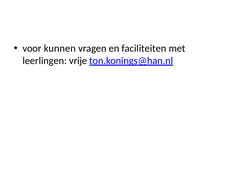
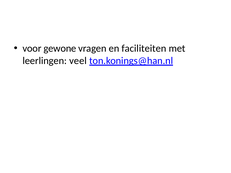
kunnen: kunnen -> gewone (60, 48)
vrije: vrije -> veel (78, 61)
